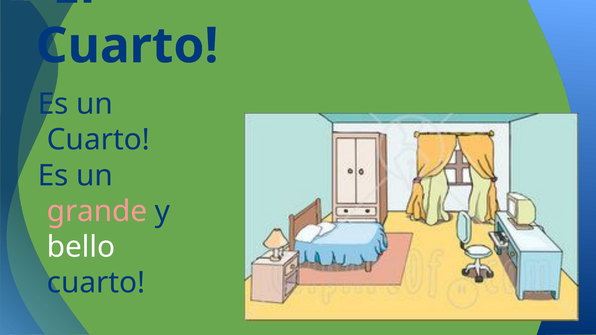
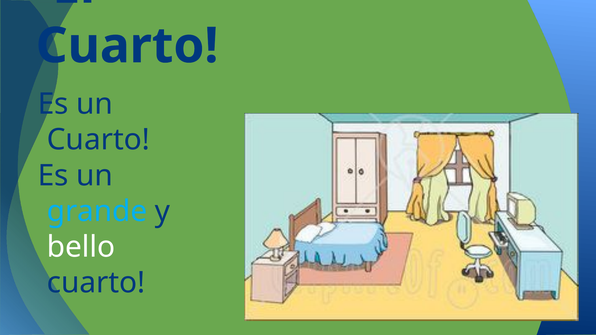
grande colour: pink -> light blue (97, 211)
